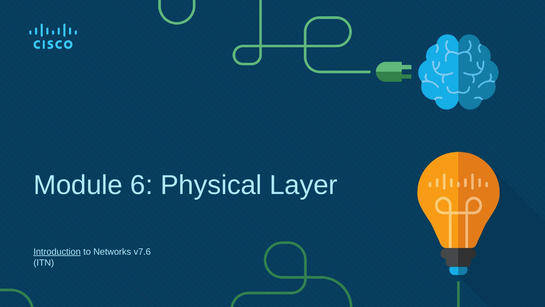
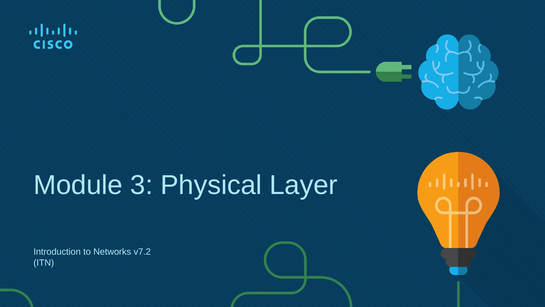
6: 6 -> 3 (142, 185)
Introduction underline: present -> none (57, 251)
v7.6: v7.6 -> v7.2 (142, 251)
